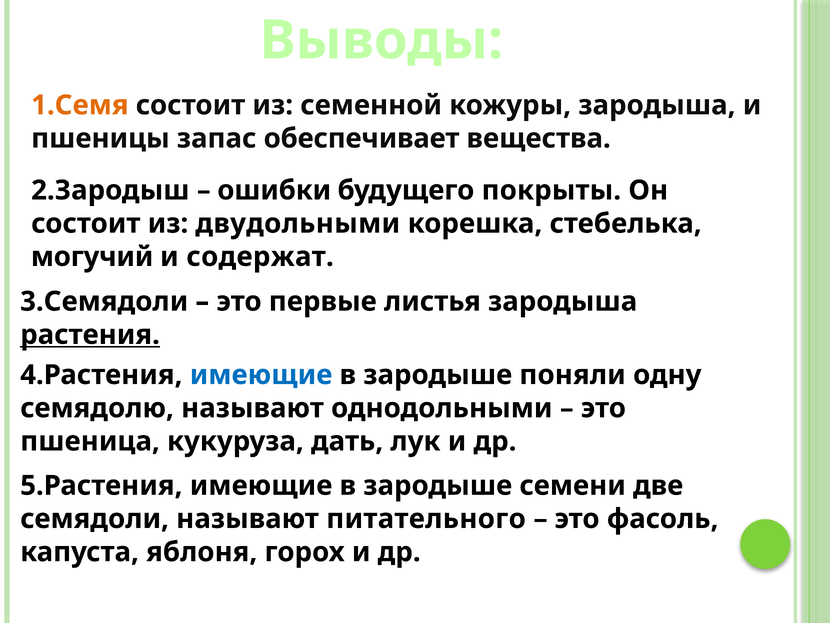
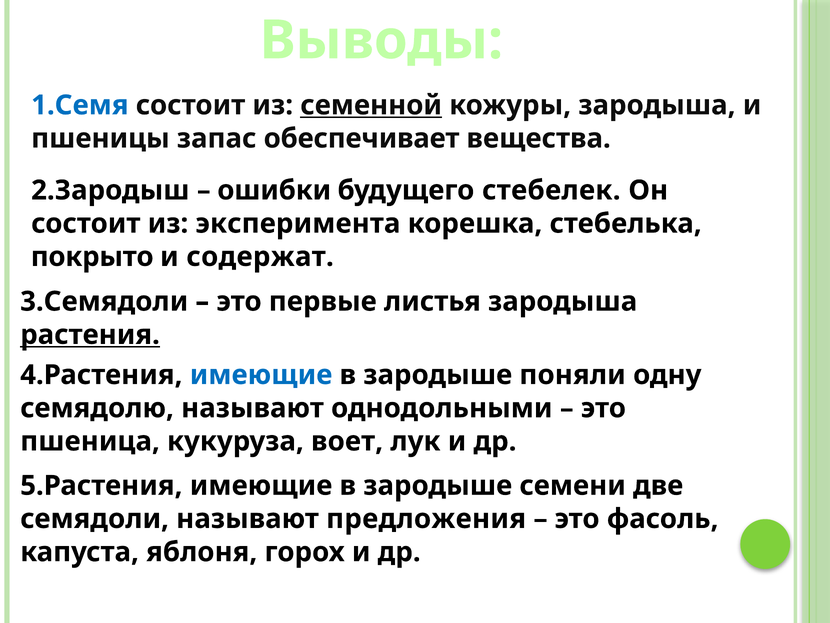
1.Семя colour: orange -> blue (80, 105)
семенной underline: none -> present (371, 105)
покрыты: покрыты -> стебелек (551, 190)
двудольными: двудольными -> эксперимента (298, 223)
могучий: могучий -> покрыто (92, 257)
дать: дать -> воет (347, 441)
питательного: питательного -> предложения (426, 518)
